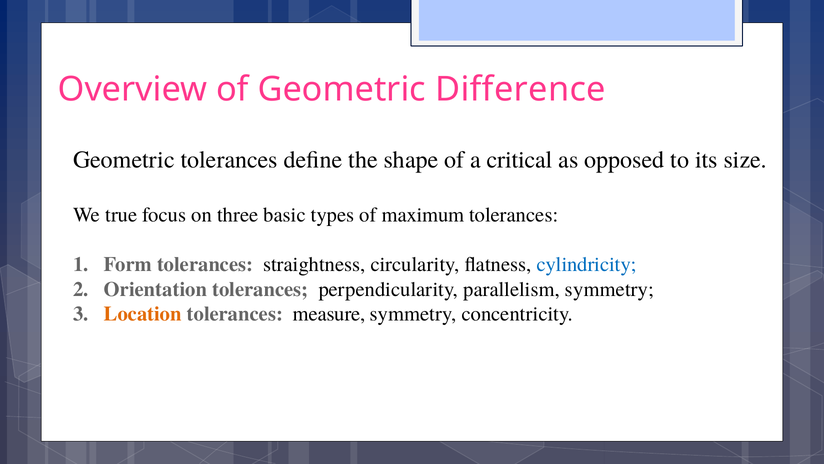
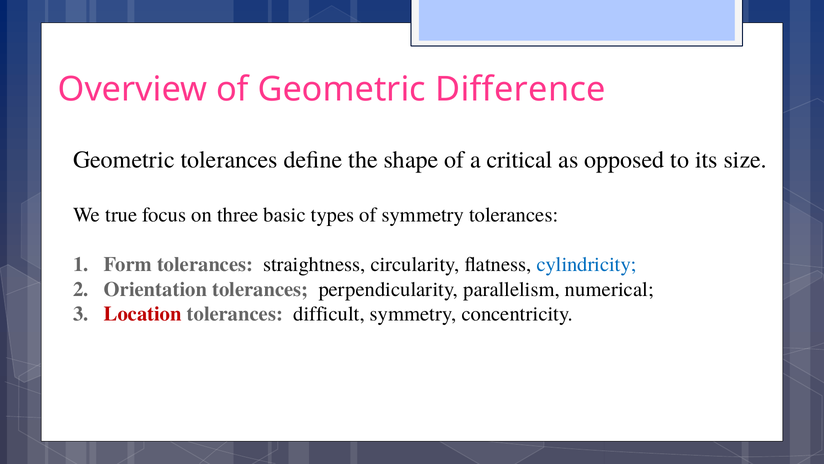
of maximum: maximum -> symmetry (423, 215)
parallelism symmetry: symmetry -> numerical (609, 289)
Location colour: orange -> red (143, 314)
measure: measure -> difficult (329, 314)
